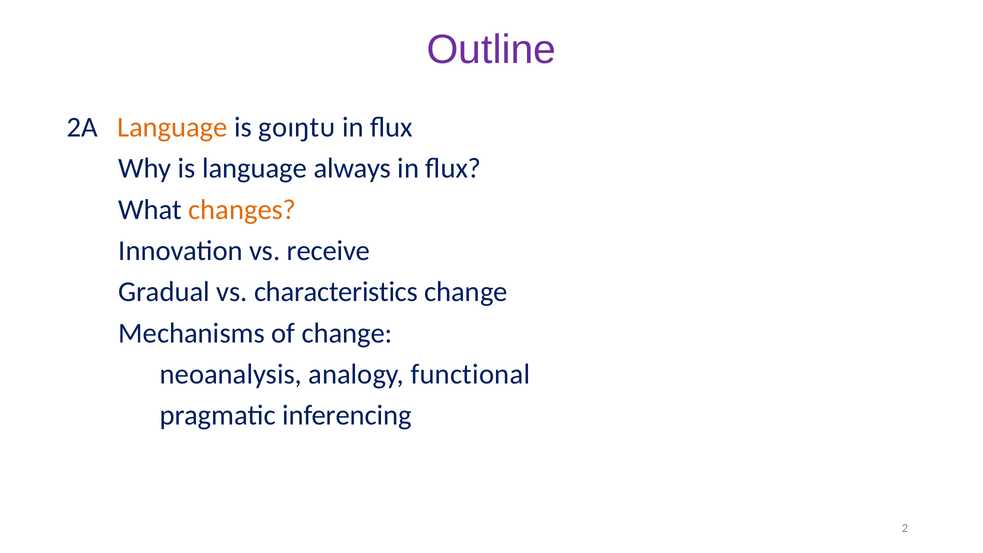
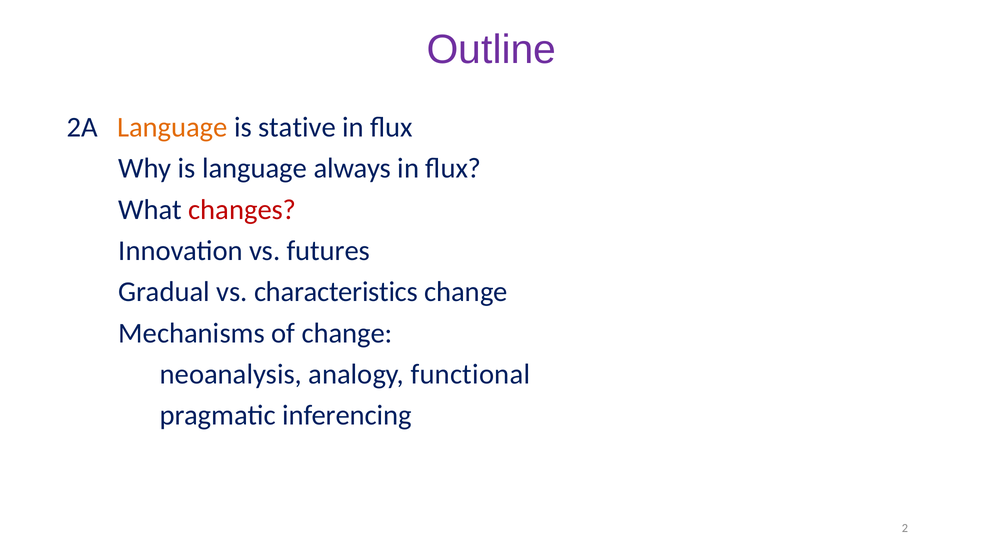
goɪŋtᴜ: goɪŋtᴜ -> stative (297, 127)
changes colour: orange -> red (242, 210)
receive: receive -> futures (328, 251)
